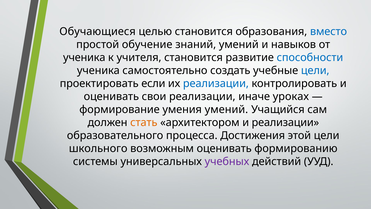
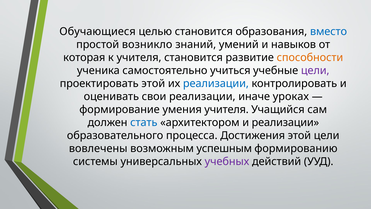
обучение: обучение -> возникло (147, 44)
ученика: ученика -> которая (84, 57)
способности colour: blue -> orange (310, 57)
создать: создать -> учиться (230, 70)
цели colour: blue -> purple (315, 70)
проектировать если: если -> этой (153, 83)
умения умений: умений -> учителя (227, 109)
стать colour: orange -> blue (144, 122)
школьного: школьного -> вовлечены (98, 148)
возможным оценивать: оценивать -> успешным (224, 148)
